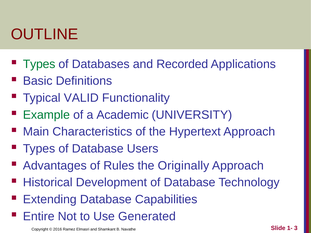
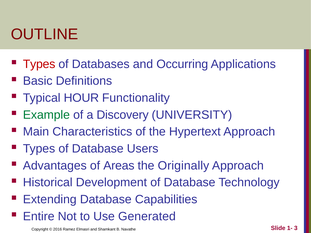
Types colour: green -> red (39, 64)
Recorded: Recorded -> Occurring (182, 64)
VALID: VALID -> HOUR (81, 98)
Academic: Academic -> Discovery (123, 115)
Rules: Rules -> Areas (119, 166)
